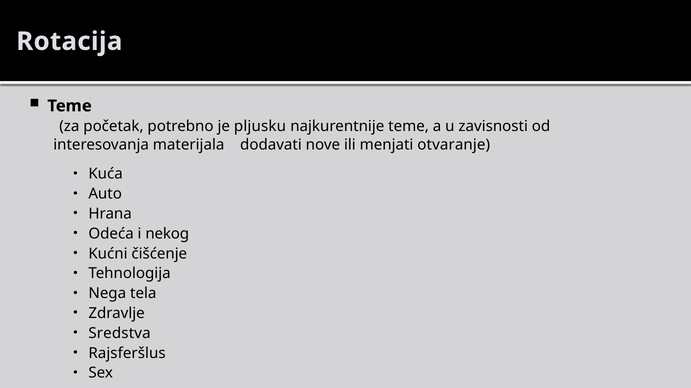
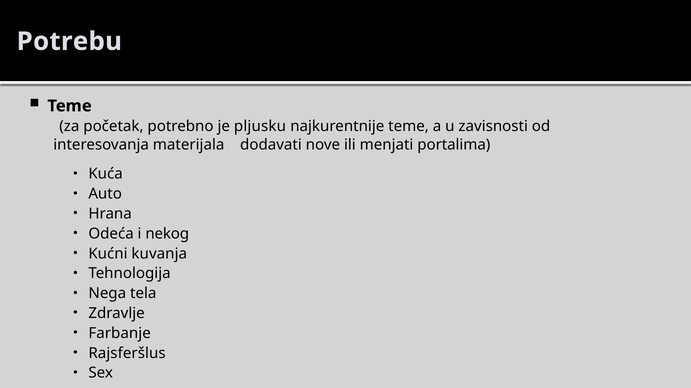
Rotacija: Rotacija -> Potrebu (69, 41)
otvaranje: otvaranje -> portalima (454, 145)
čišćenje: čišćenje -> kuvanja (159, 254)
Sredstva: Sredstva -> Farbanje (120, 334)
